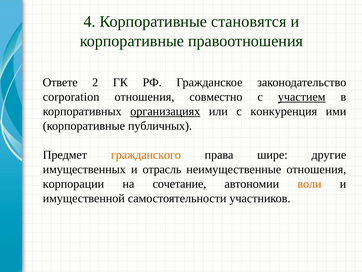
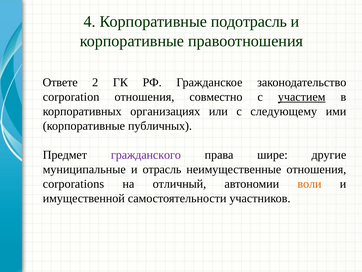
становятся: становятся -> подотрасль (249, 22)
организациях underline: present -> none (165, 111)
конкуренция: конкуренция -> следующему (284, 111)
гражданского colour: orange -> purple (146, 155)
имущественных: имущественных -> муниципальные (84, 169)
корпорации: корпорации -> corporations (73, 184)
сочетание: сочетание -> отличный (179, 184)
